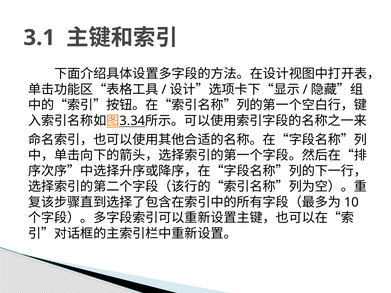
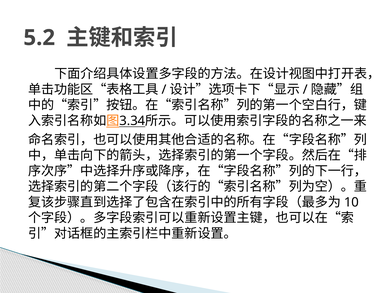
3.1: 3.1 -> 5.2 (39, 38)
